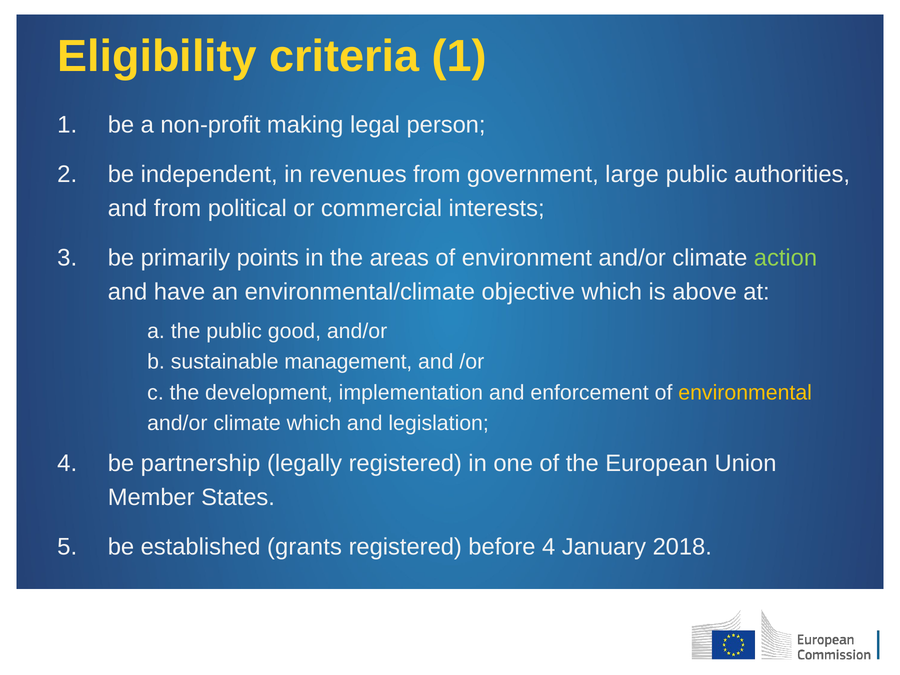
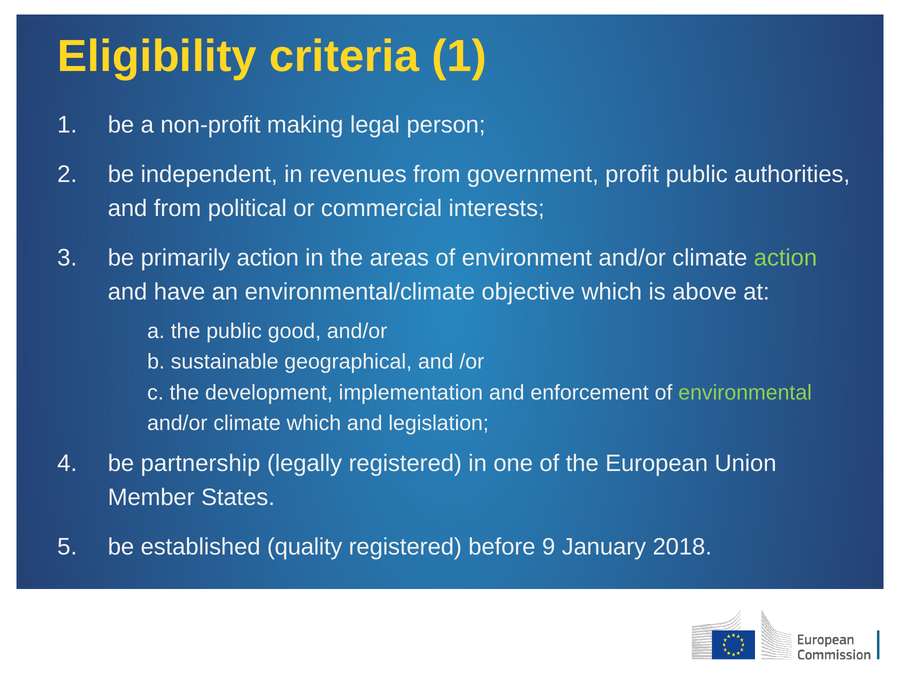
large: large -> profit (632, 174)
primarily points: points -> action (268, 258)
management: management -> geographical (348, 362)
environmental colour: yellow -> light green (745, 392)
grants: grants -> quality (305, 547)
before 4: 4 -> 9 (549, 547)
